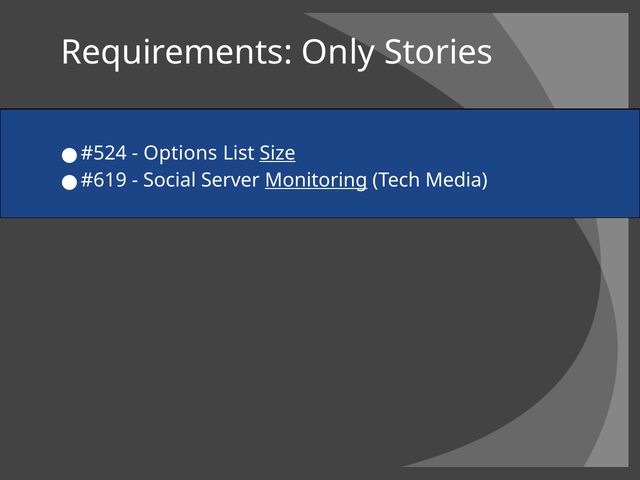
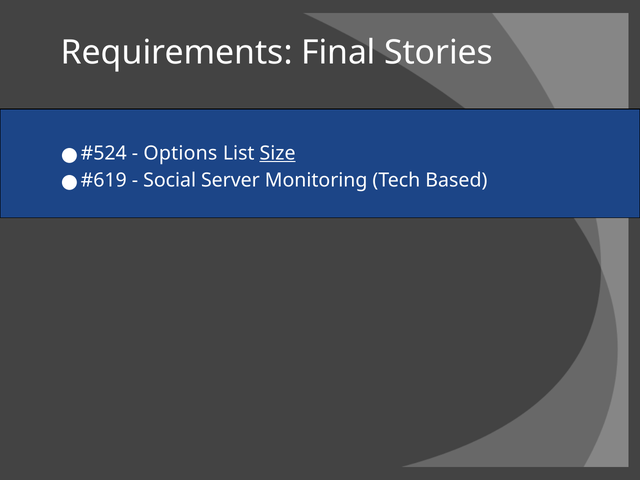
Only: Only -> Final (338, 52)
Monitoring underline: present -> none (316, 180)
Media: Media -> Based (456, 180)
